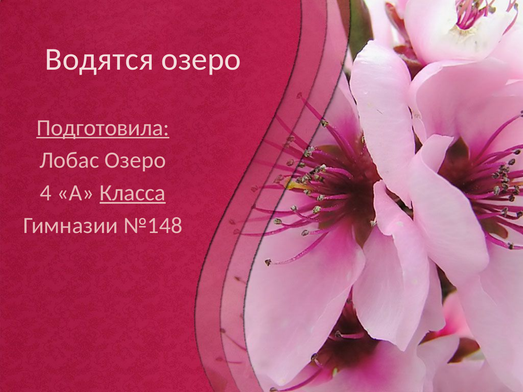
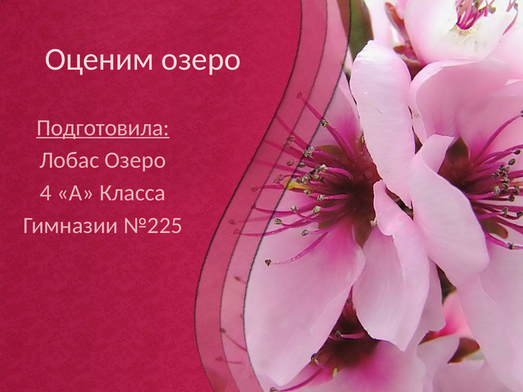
Водятся: Водятся -> Оценим (100, 59)
Класса underline: present -> none (133, 193)
№148: №148 -> №225 (153, 225)
